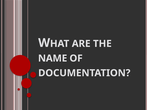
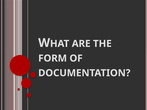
NAME: NAME -> FORM (53, 58)
